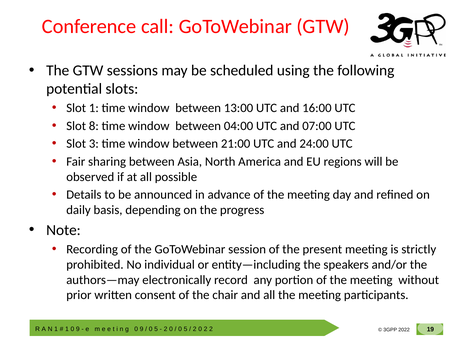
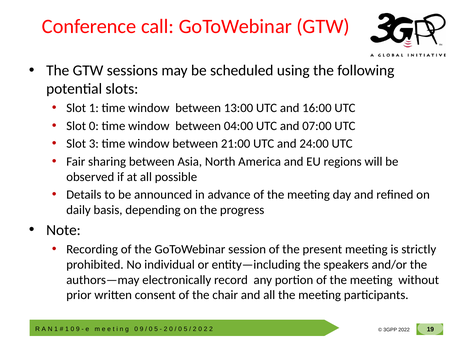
Slot 8: 8 -> 0 (94, 126)
